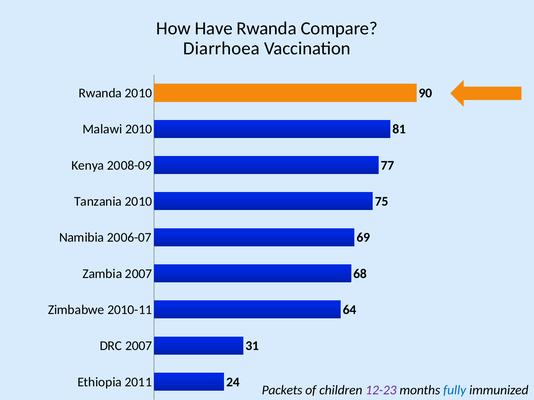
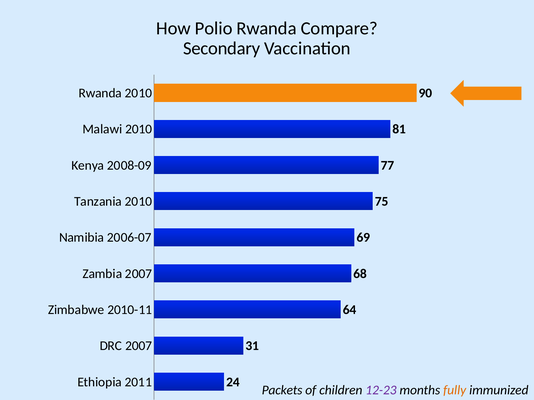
Have: Have -> Polio (214, 28)
Diarrhoea: Diarrhoea -> Secondary (222, 48)
fully colour: blue -> orange (455, 390)
